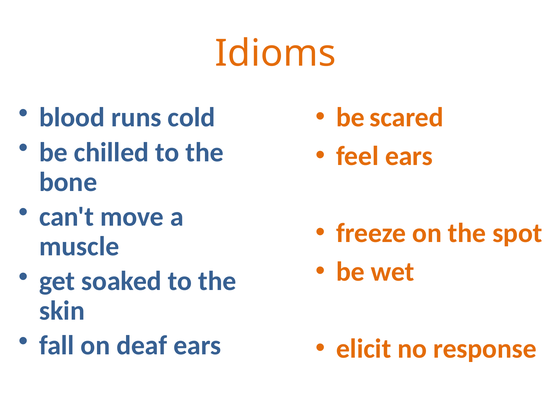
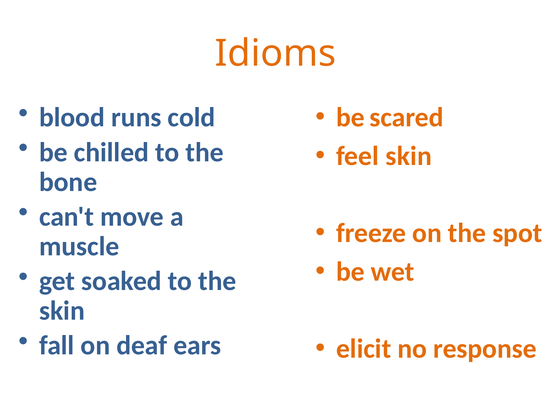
feel ears: ears -> skin (409, 156)
